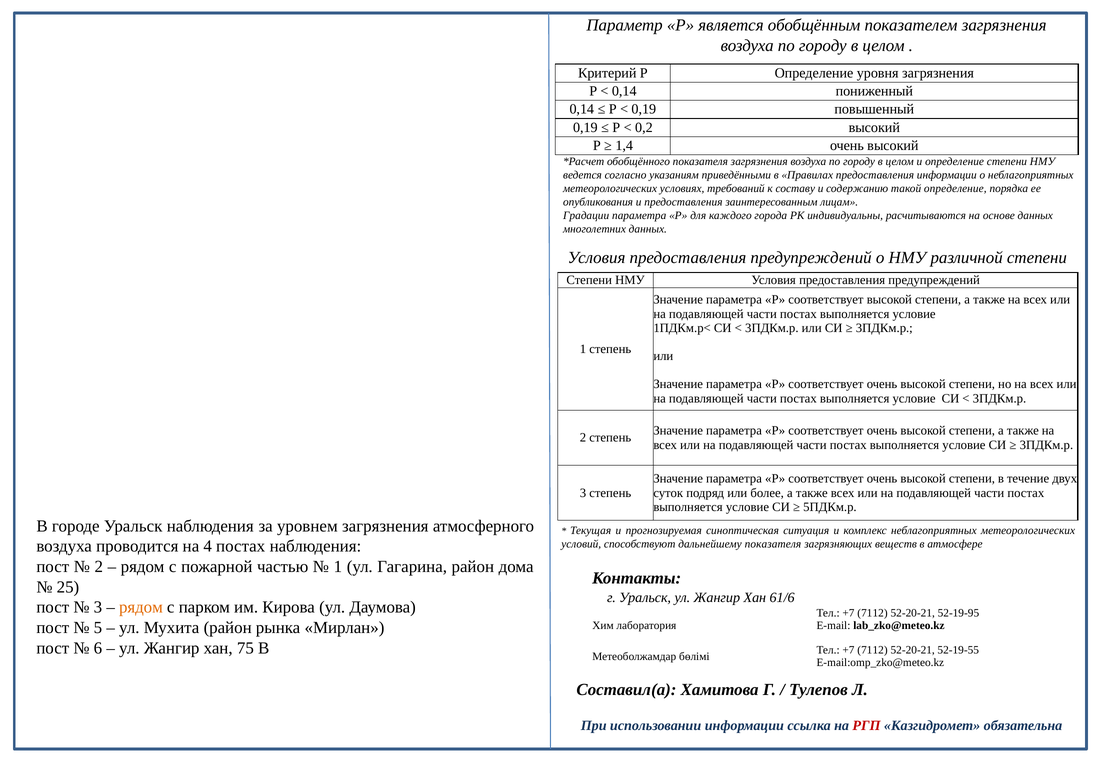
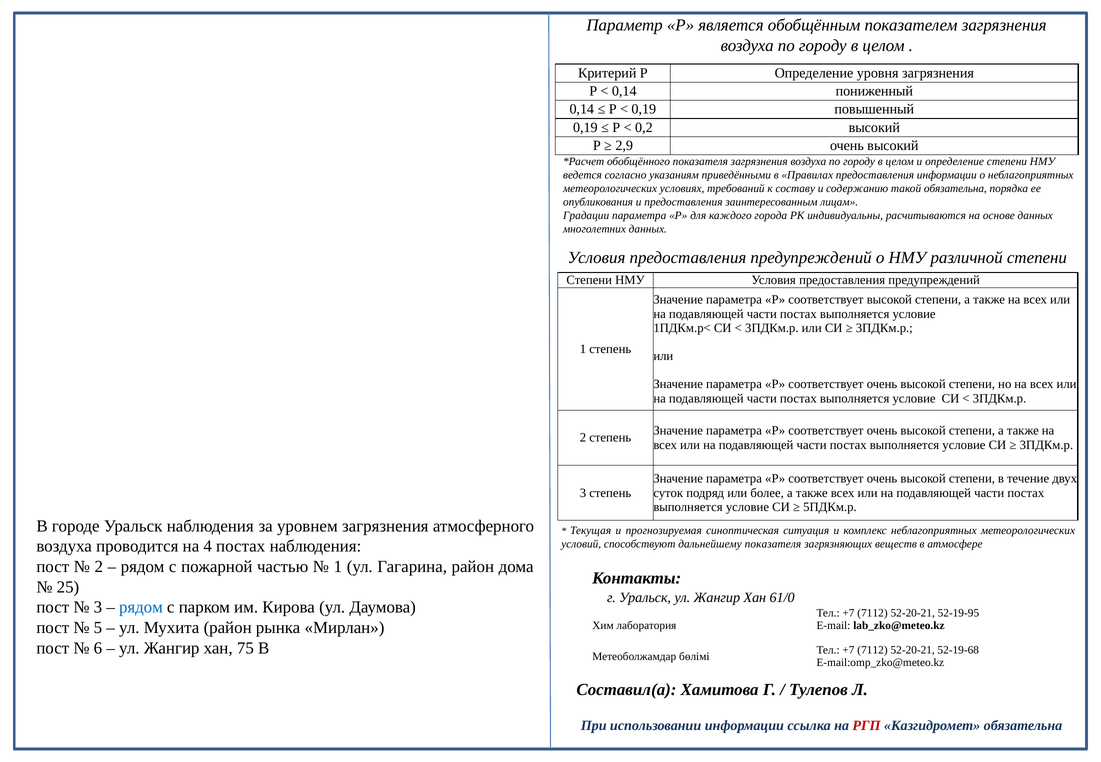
1,4: 1,4 -> 2,9 (624, 146)
такой определение: определение -> обязательна (955, 188)
61/6: 61/6 -> 61/0 (782, 598)
рядом colour: orange -> blue (141, 607)
52-19-55: 52-19-55 -> 52-19-68 (958, 650)
